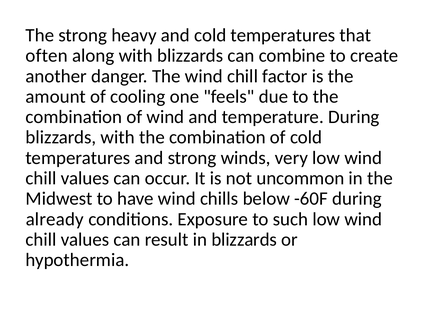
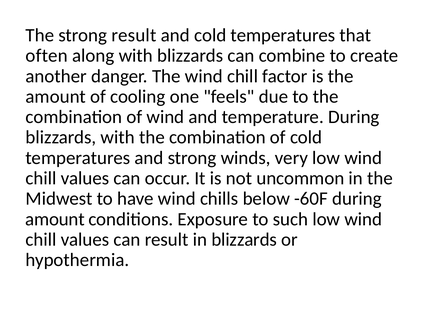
strong heavy: heavy -> result (134, 35)
already: already -> amount (55, 219)
